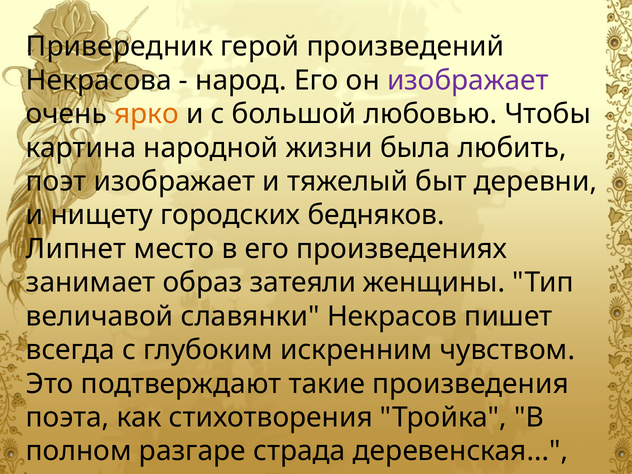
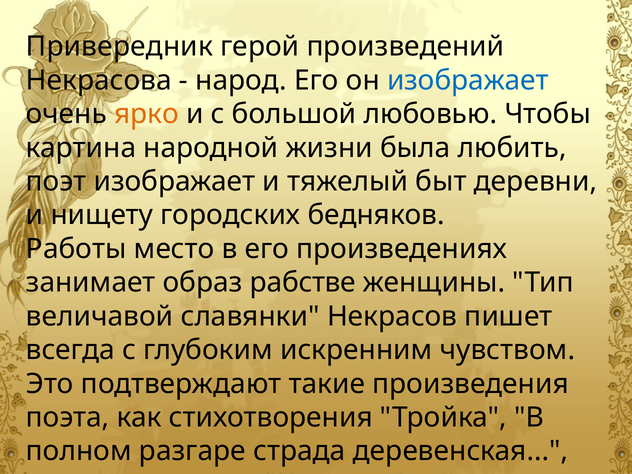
изображает colour: purple -> blue (468, 80)
Липнет: Липнет -> Работы (76, 249)
затеяли: затеяли -> рабстве (303, 283)
